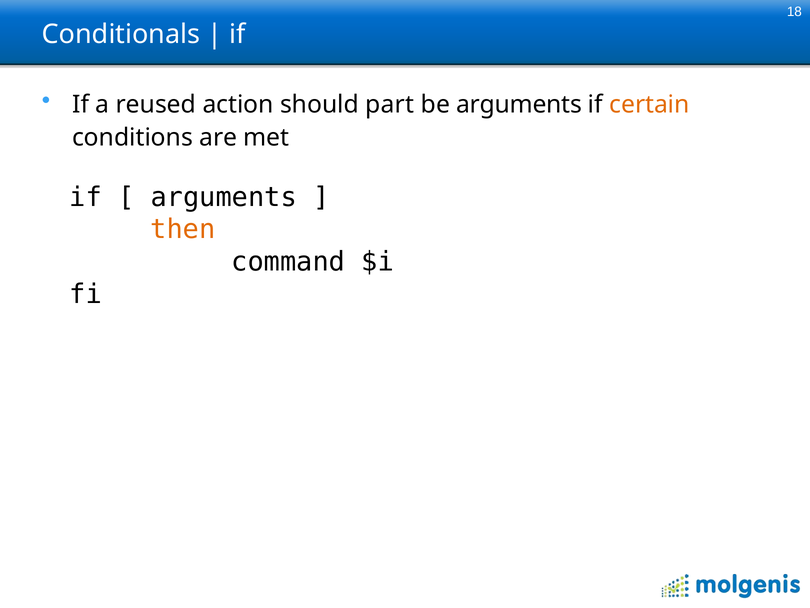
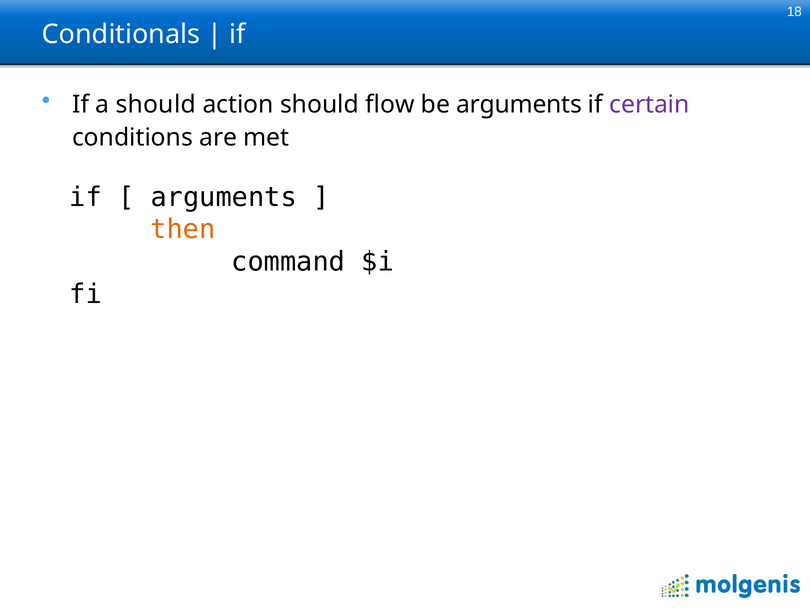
a reused: reused -> should (156, 105)
part: part -> flow (390, 105)
certain colour: orange -> purple (649, 105)
